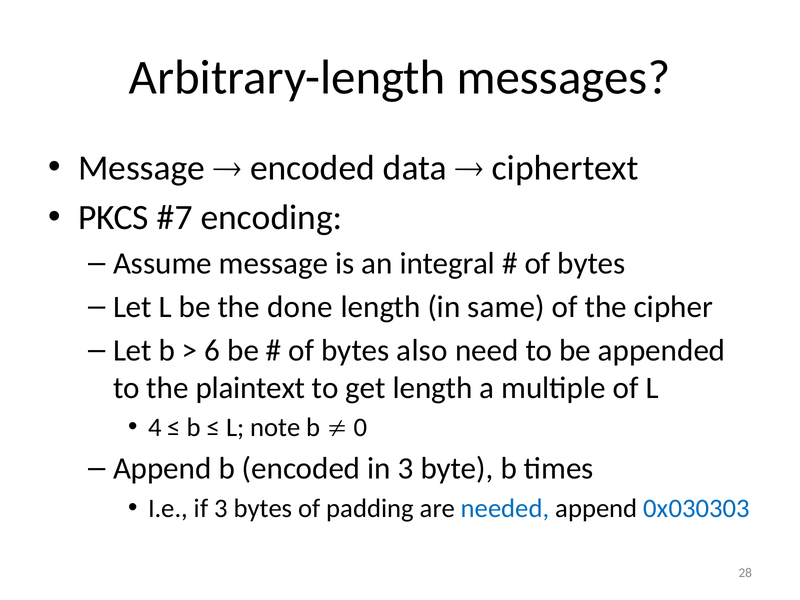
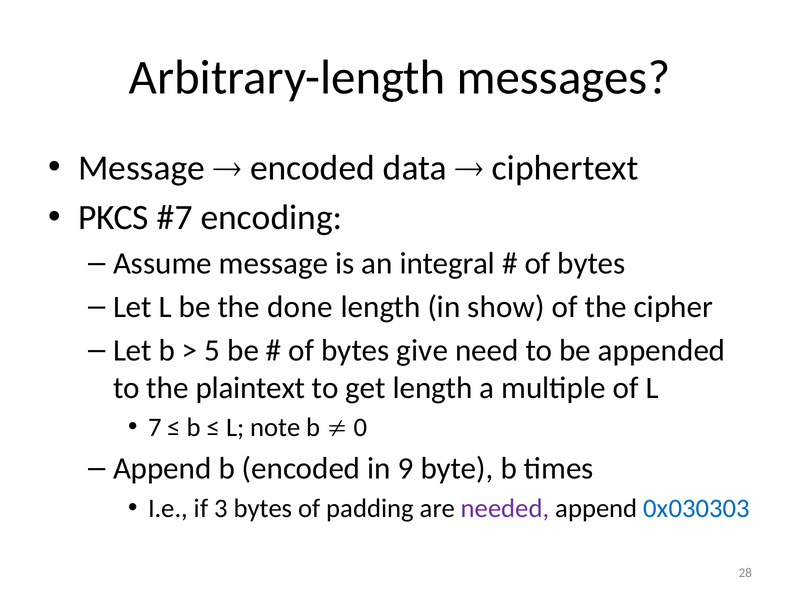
same: same -> show (506, 307)
6: 6 -> 5 (212, 351)
also: also -> give (422, 351)
4: 4 -> 7 (155, 427)
in 3: 3 -> 9 (406, 469)
needed colour: blue -> purple (505, 508)
